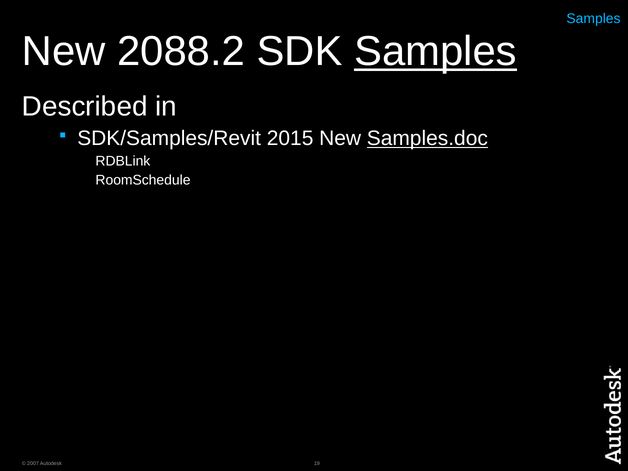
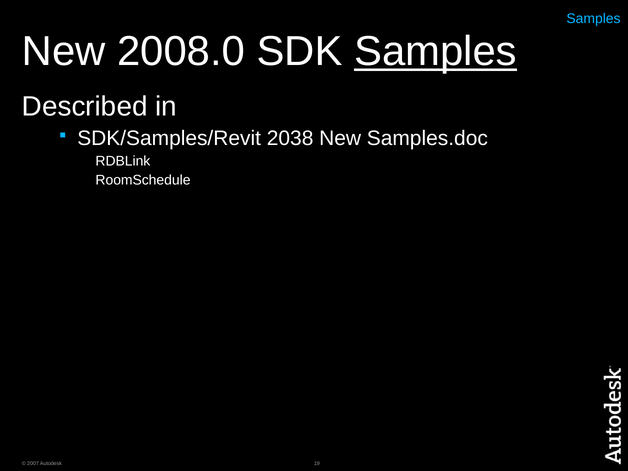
2088.2: 2088.2 -> 2008.0 (181, 52)
2015: 2015 -> 2038 (290, 139)
Samples.doc underline: present -> none (427, 139)
